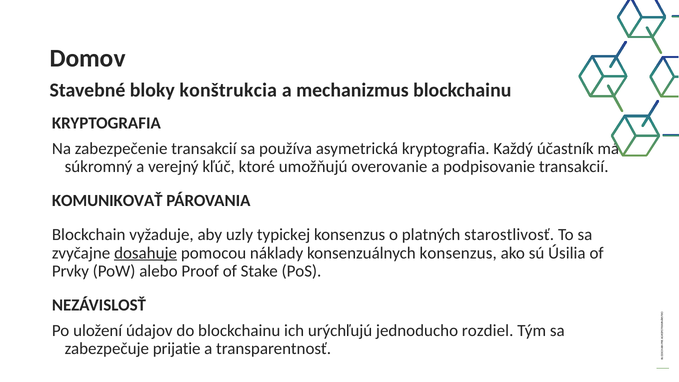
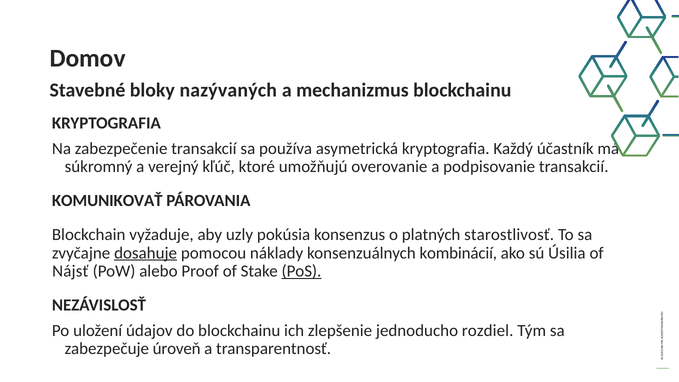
konštrukcia: konštrukcia -> nazývaných (228, 90)
typickej: typickej -> pokúsia (284, 235)
konsenzuálnych konsenzus: konsenzus -> kombinácií (458, 253)
Prvky: Prvky -> Nájsť (70, 271)
PoS underline: none -> present (301, 271)
urýchľujú: urýchľujú -> zlepšenie (340, 330)
prijatie: prijatie -> úroveň (177, 349)
